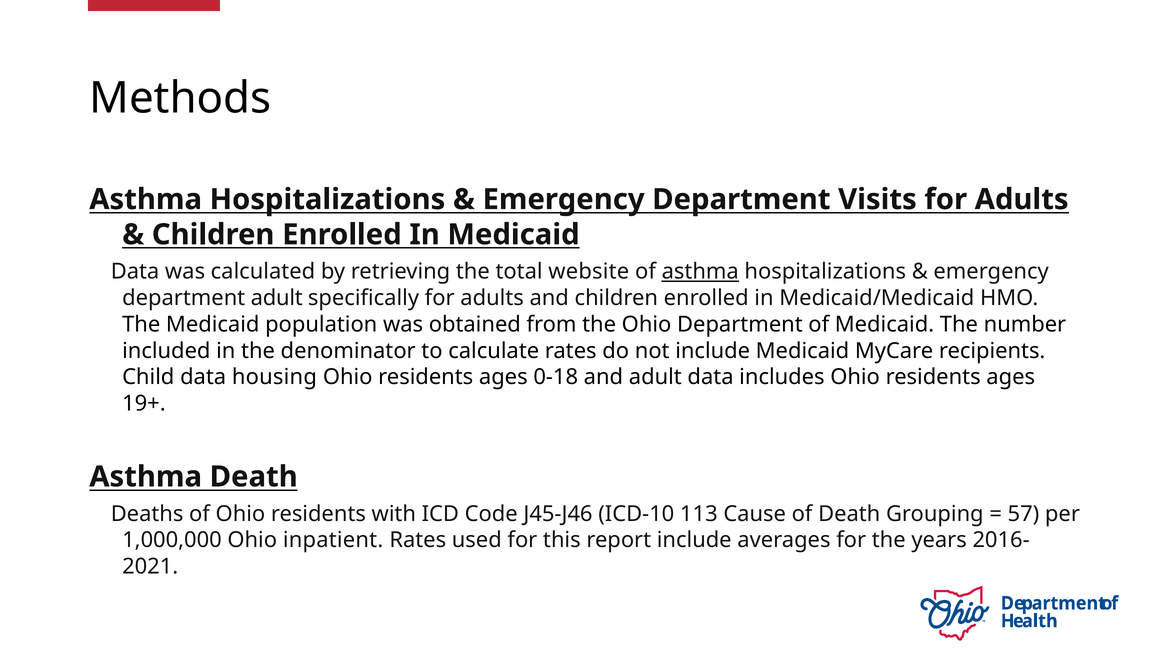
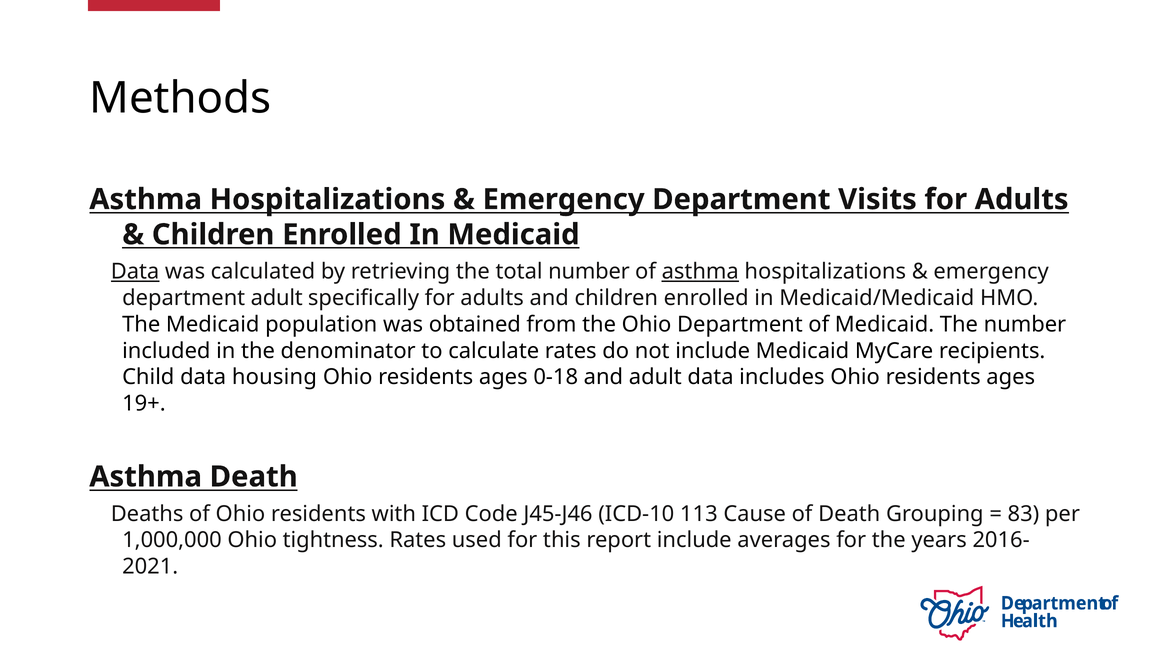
Data underline: none -> present (135, 272)
total website: website -> number (589, 272)
57: 57 -> 83 (1023, 514)
inpatient: inpatient -> tightness (333, 540)
